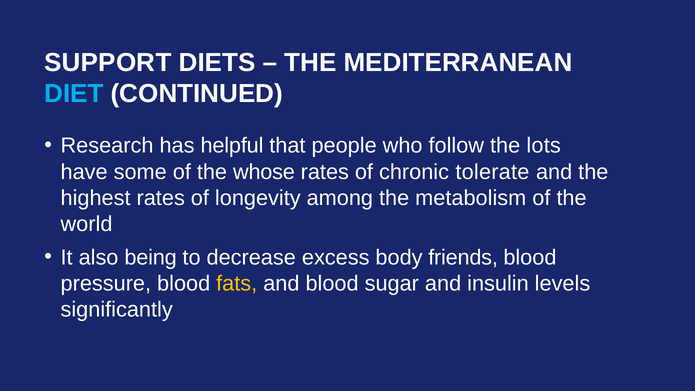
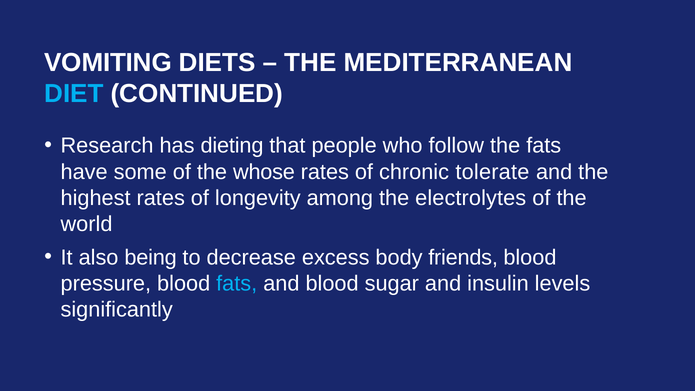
SUPPORT: SUPPORT -> VOMITING (108, 62)
helpful: helpful -> dieting (232, 146)
the lots: lots -> fats (544, 146)
metabolism: metabolism -> electrolytes (471, 198)
fats colour: yellow -> light blue (237, 283)
